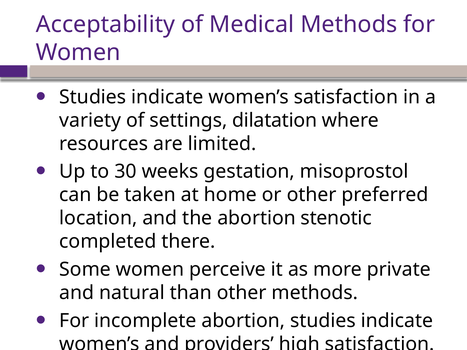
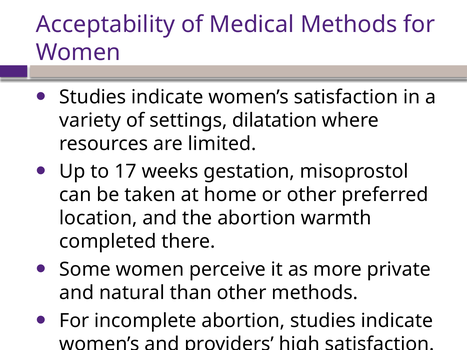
30: 30 -> 17 (125, 172)
stenotic: stenotic -> warmth (336, 218)
